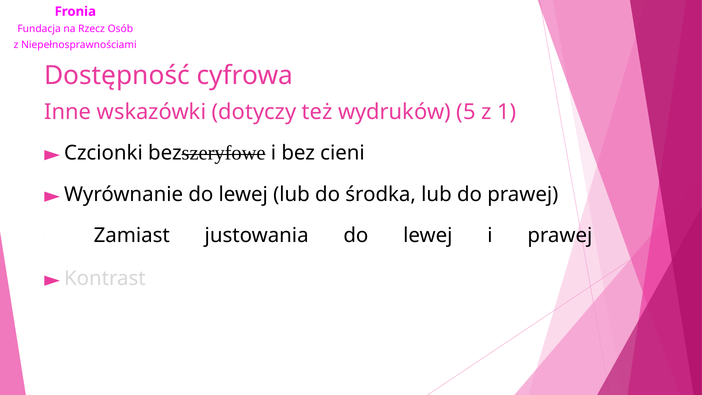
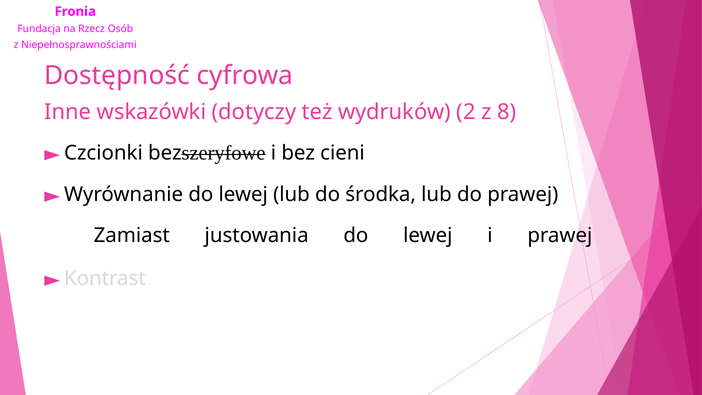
5: 5 -> 2 (466, 112)
1: 1 -> 8 (507, 112)
